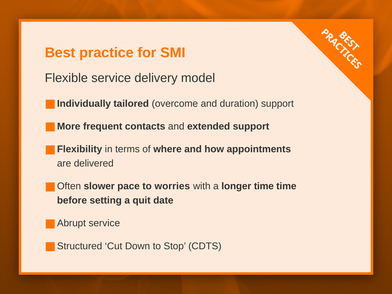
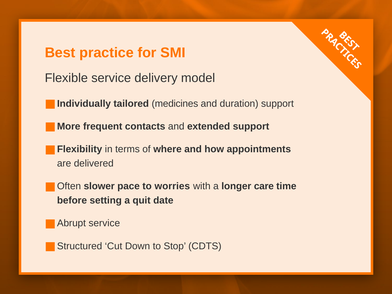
overcome: overcome -> medicines (175, 104)
longer time: time -> care (264, 186)
